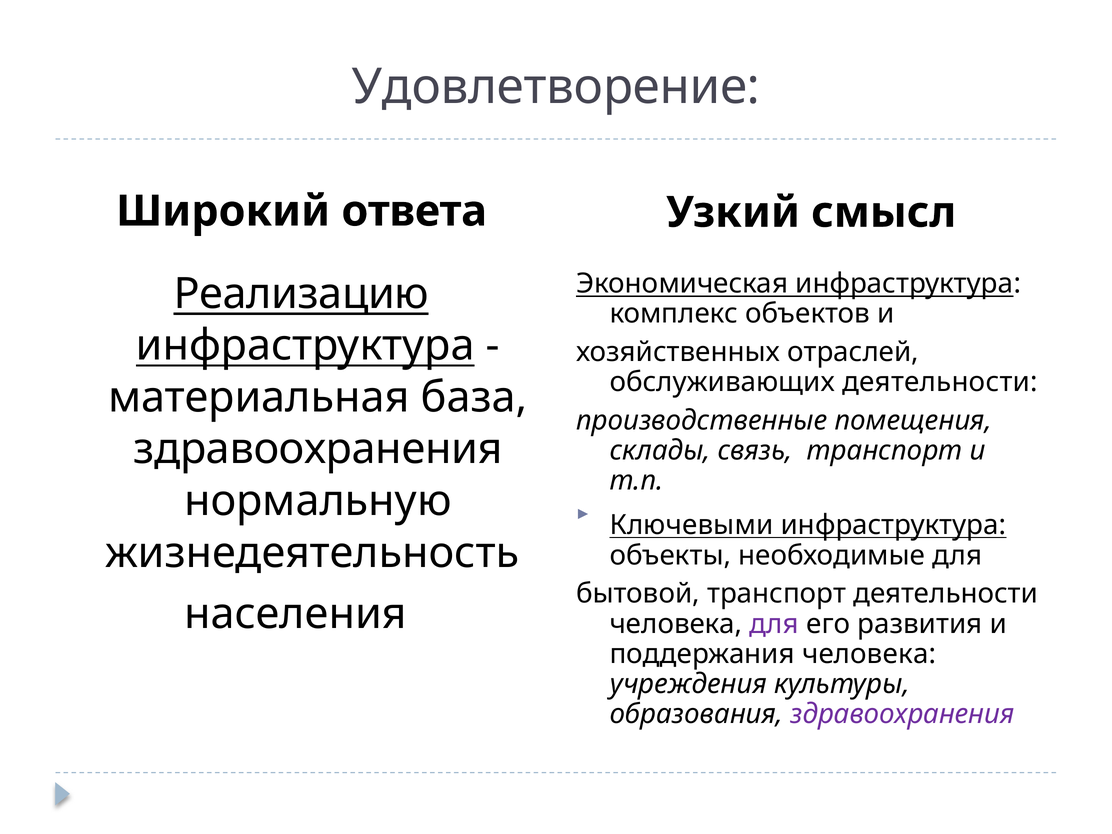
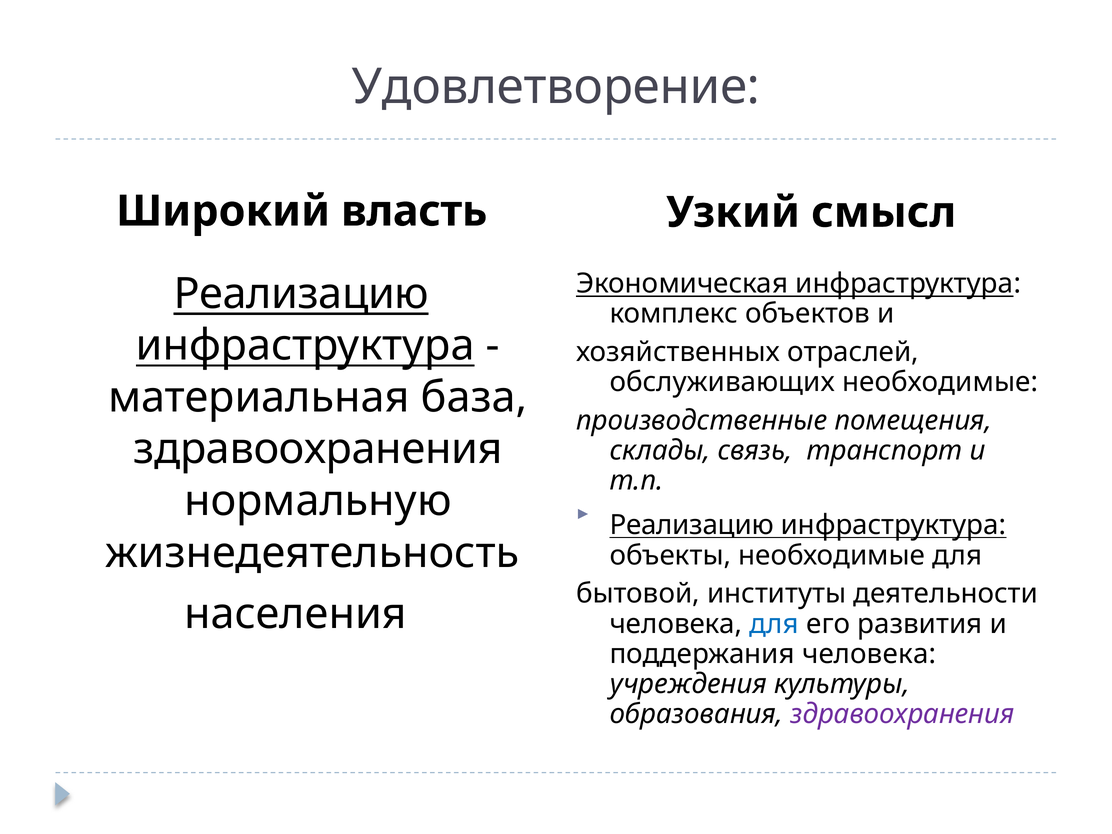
ответа: ответа -> власть (414, 211)
обслуживающих деятельности: деятельности -> необходимые (940, 382)
Ключевыми: Ключевыми -> Реализацию (692, 525)
бытовой транспорт: транспорт -> институты (777, 594)
для colour: purple -> blue (774, 624)
